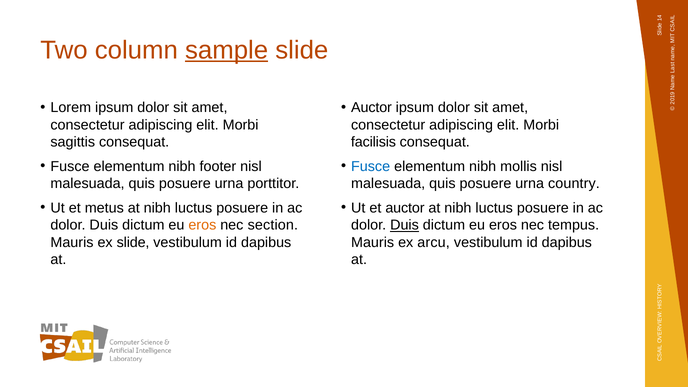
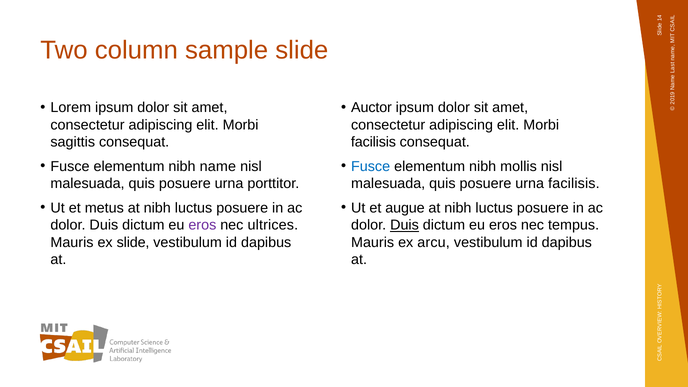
sample underline: present -> none (227, 50)
footer: footer -> name (218, 166)
urna country: country -> facilisis (574, 184)
et auctor: auctor -> augue (405, 208)
eros colour: orange -> purple (202, 225)
section: section -> ultrices (273, 225)
